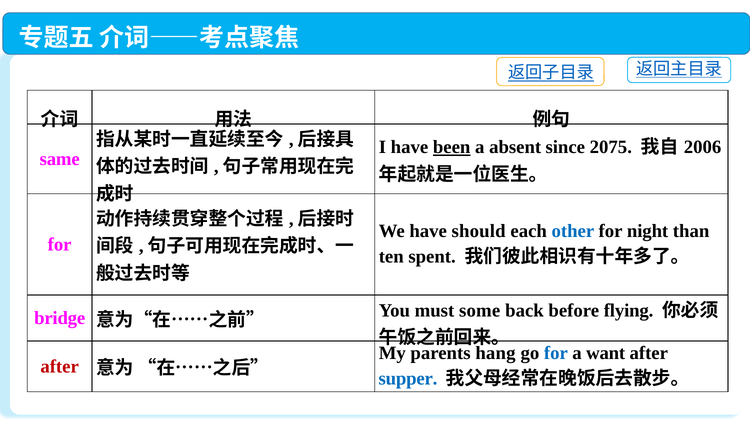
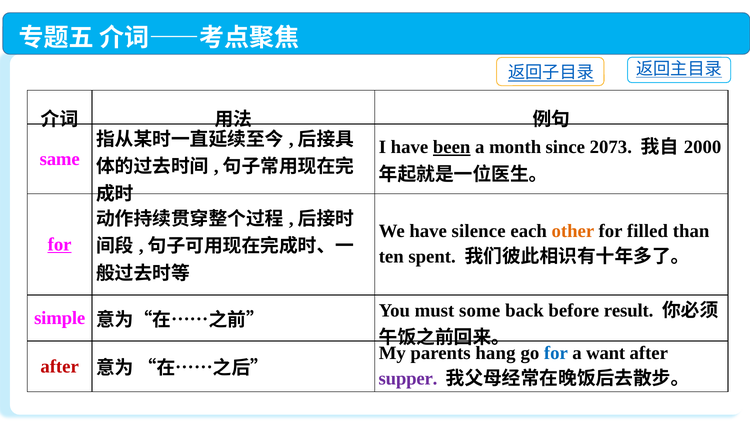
absent: absent -> month (515, 147)
2075: 2075 -> 2073 (611, 147)
2006: 2006 -> 2000 (703, 147)
should: should -> silence (479, 231)
other colour: blue -> orange (573, 231)
night: night -> filled (647, 231)
for underline: none -> present (60, 244)
flying: flying -> result (629, 310)
bridge: bridge -> simple (60, 318)
supper colour: blue -> purple (408, 379)
